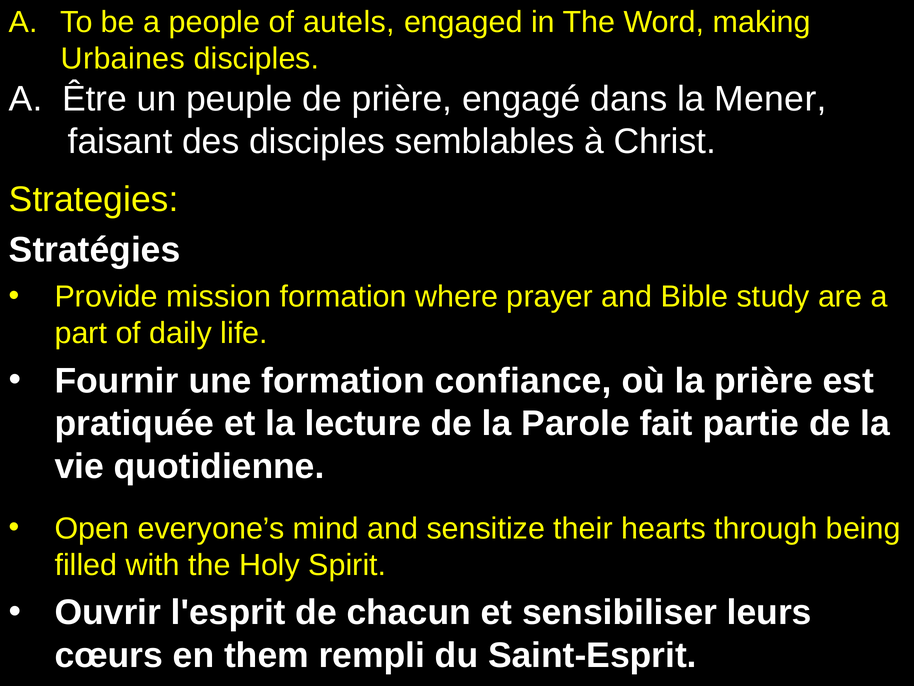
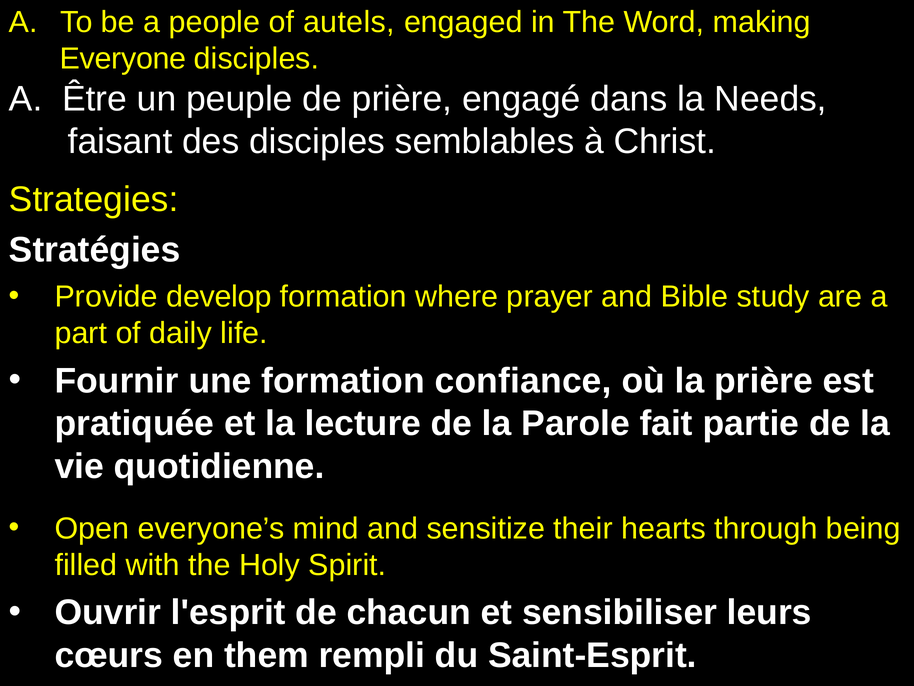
Urbaines: Urbaines -> Everyone (123, 59)
Mener: Mener -> Needs (771, 99)
mission: mission -> develop (219, 297)
